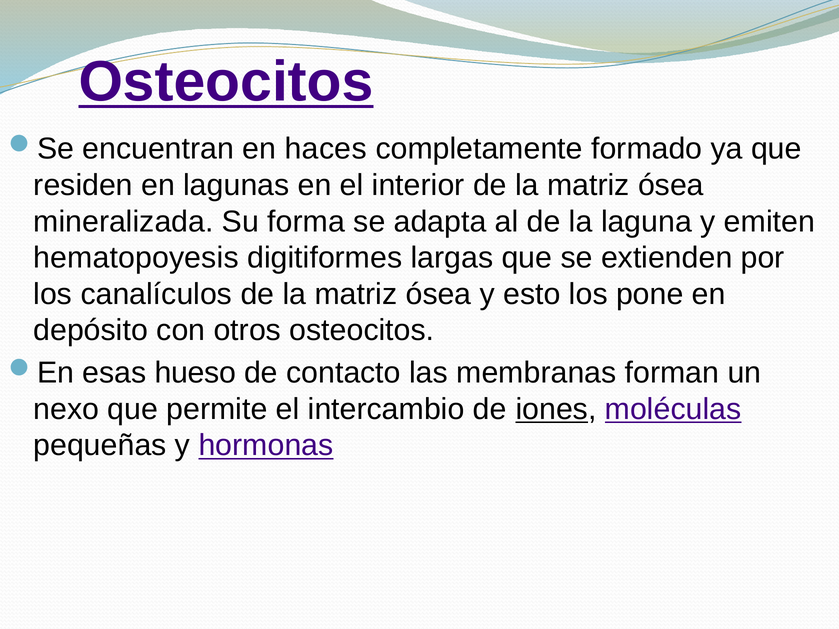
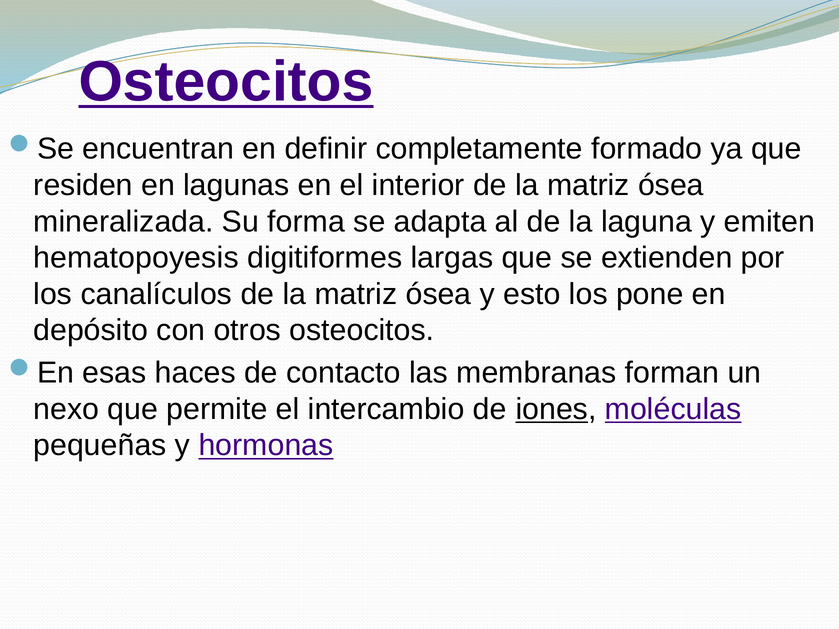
haces: haces -> definir (326, 149)
hueso: hueso -> haces (195, 373)
